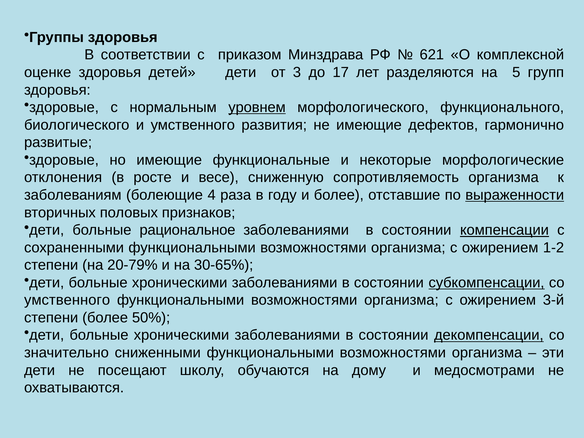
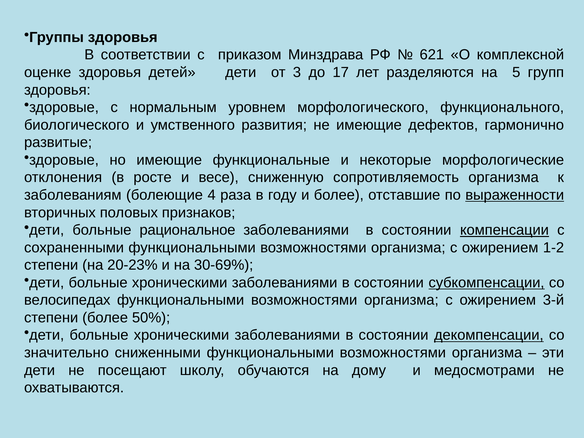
уровнем underline: present -> none (257, 107)
20-79%: 20-79% -> 20-23% (132, 265)
30-65%: 30-65% -> 30-69% (224, 265)
умственного: умственного -> велосипедах (67, 300)
